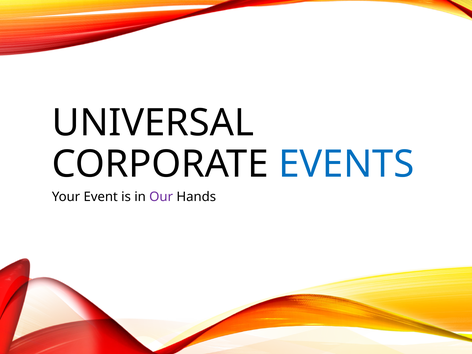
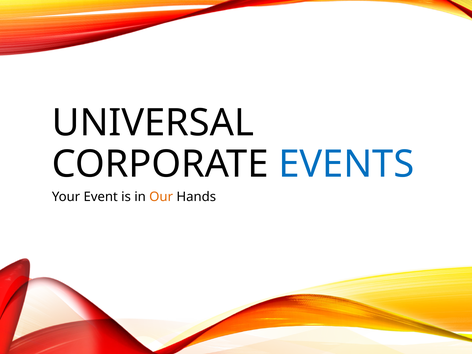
Our colour: purple -> orange (161, 197)
